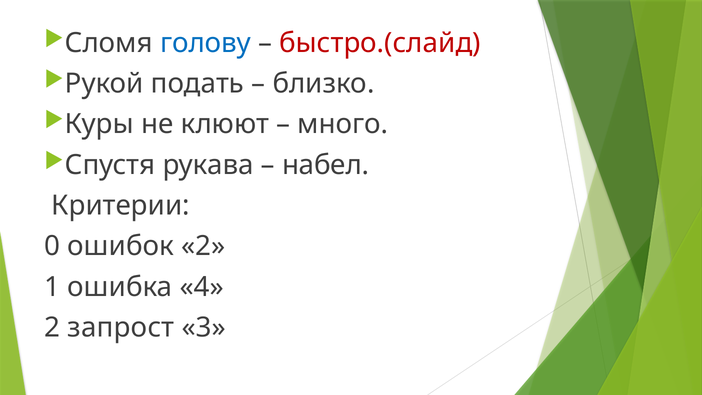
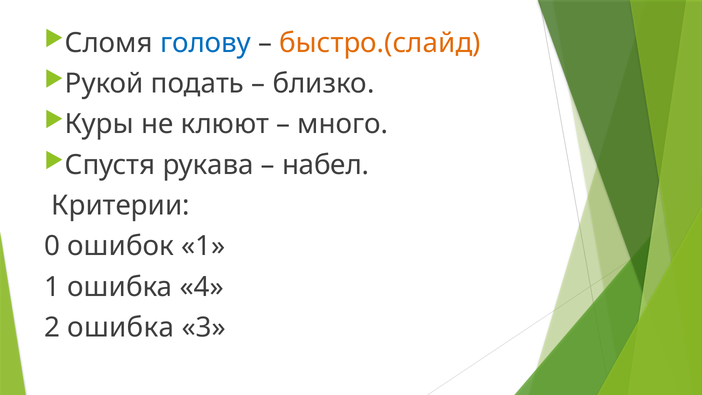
быстро.(слайд colour: red -> orange (380, 43)
ошибок 2: 2 -> 1 (203, 246)
2 запрост: запрост -> ошибка (121, 327)
